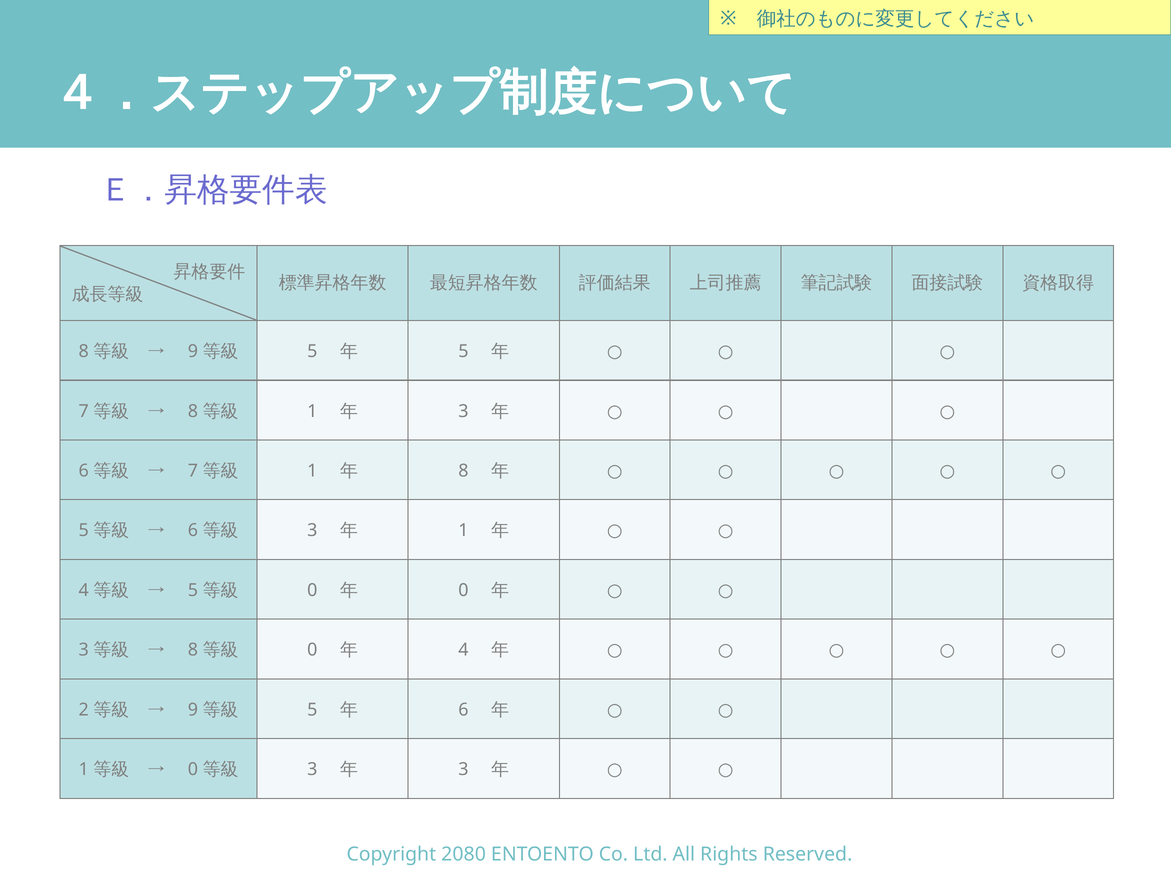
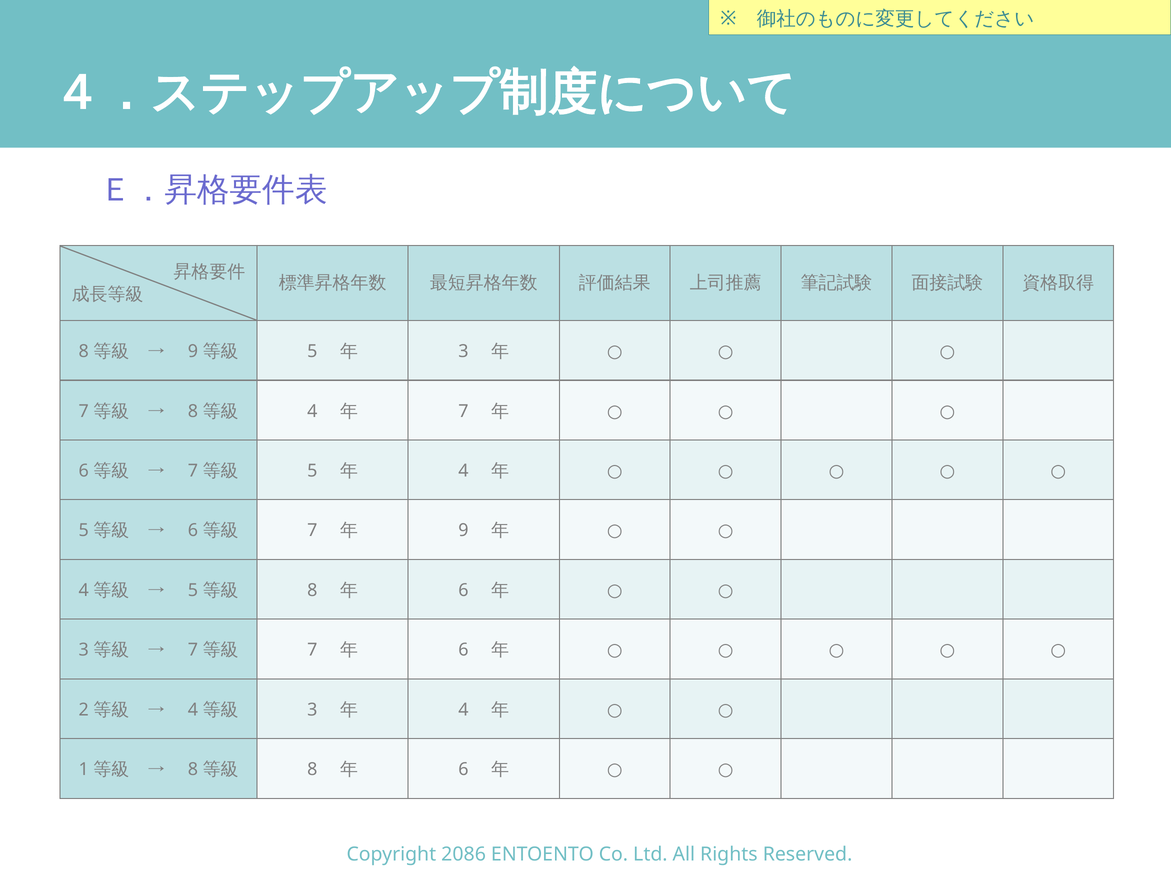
5: 5 -> 3 (463, 351)
1: 1 -> 4 (312, 411)
3: 3 -> 7 (463, 411)
1: 1 -> 5 (312, 471)
8: 8 -> 4 (463, 471)
3: 3 -> 7 (312, 531)
1: 1 -> 9 (463, 531)
0: 0 -> 8 (312, 590)
0: 0 -> 6 (463, 590)
8: 8 -> 7 (193, 650)
0: 0 -> 7 (312, 650)
4: 4 -> 6 (463, 650)
9: 9 -> 4 (193, 710)
5: 5 -> 3 (312, 710)
6: 6 -> 4 (463, 710)
0: 0 -> 8 (193, 770)
3: 3 -> 8 (312, 770)
3: 3 -> 6 (463, 770)
2080: 2080 -> 2086 (464, 854)
